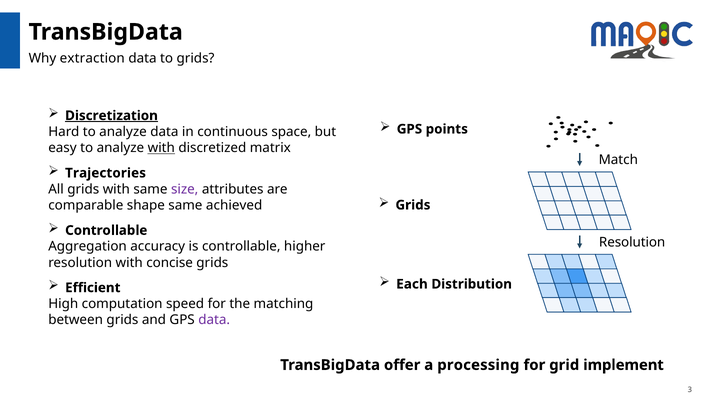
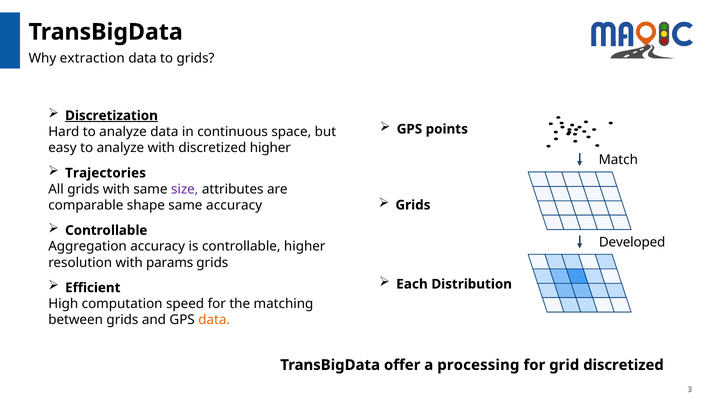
with underline: present -> none (161, 148)
discretized matrix: matrix -> higher (270, 148)
same achieved: achieved -> accuracy (234, 205)
Resolution: Resolution -> Developed (632, 242)
concise: concise -> params (170, 263)
data colour: purple -> orange (214, 320)
grid implement: implement -> discretized (623, 365)
